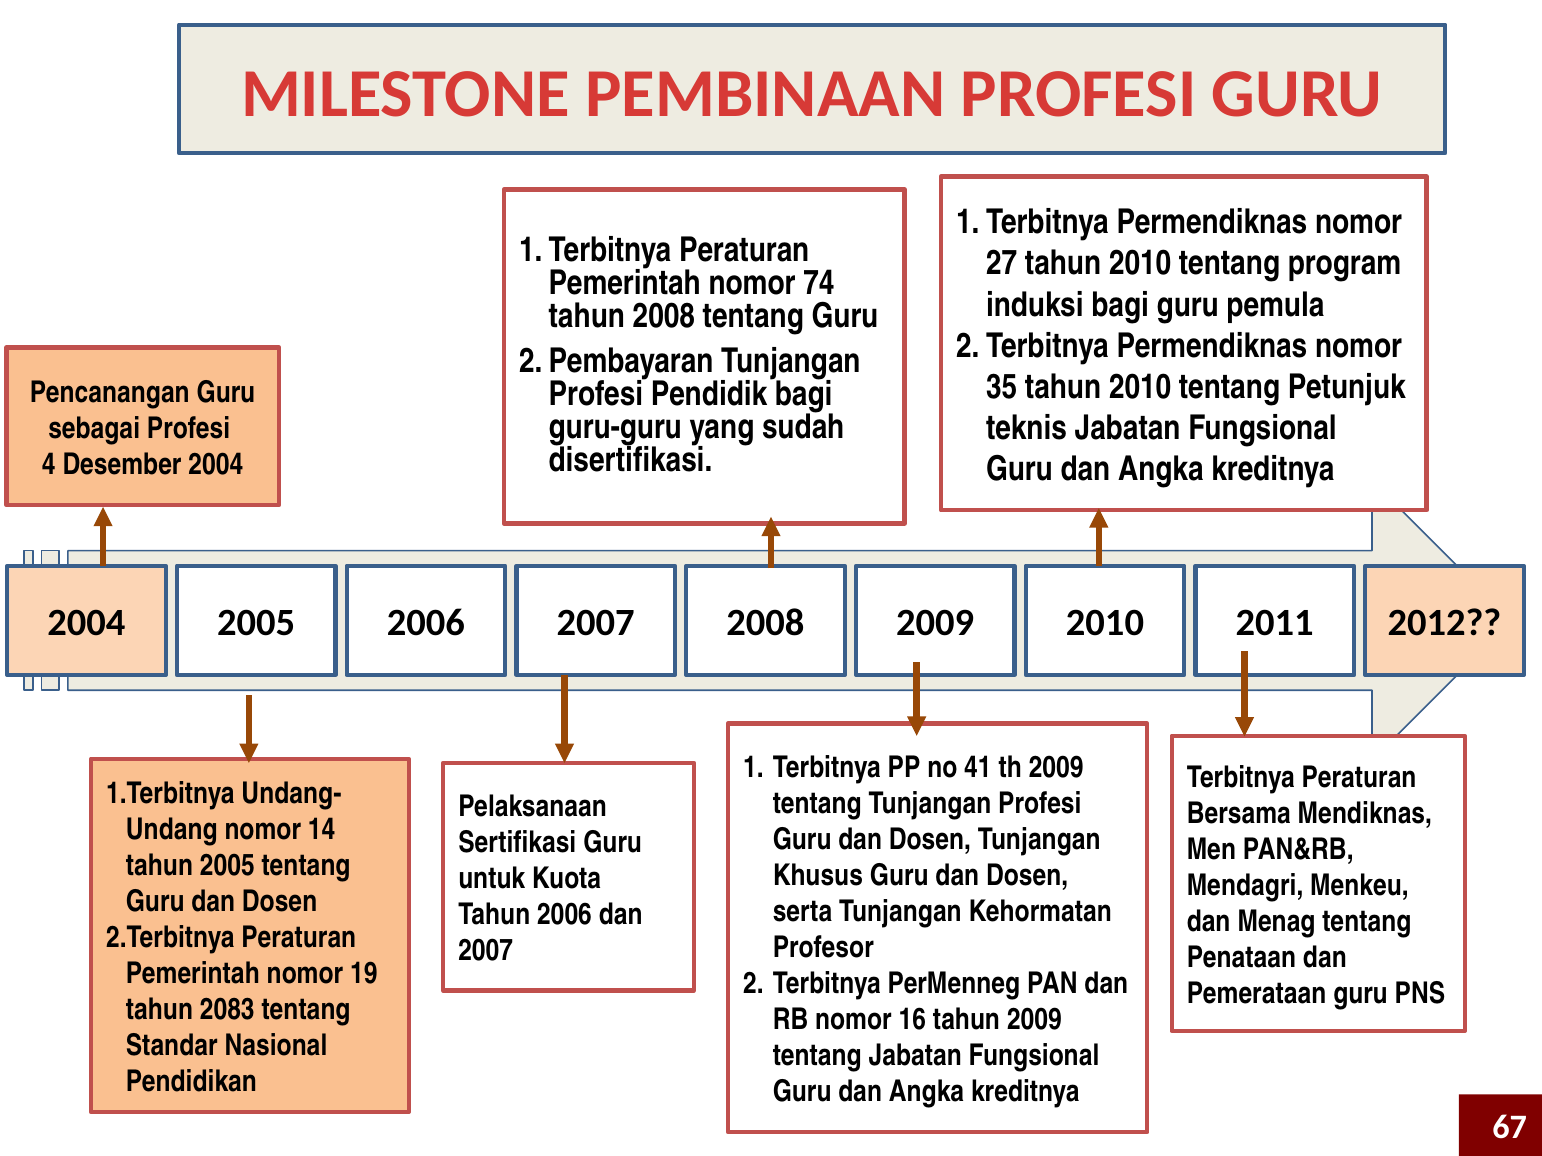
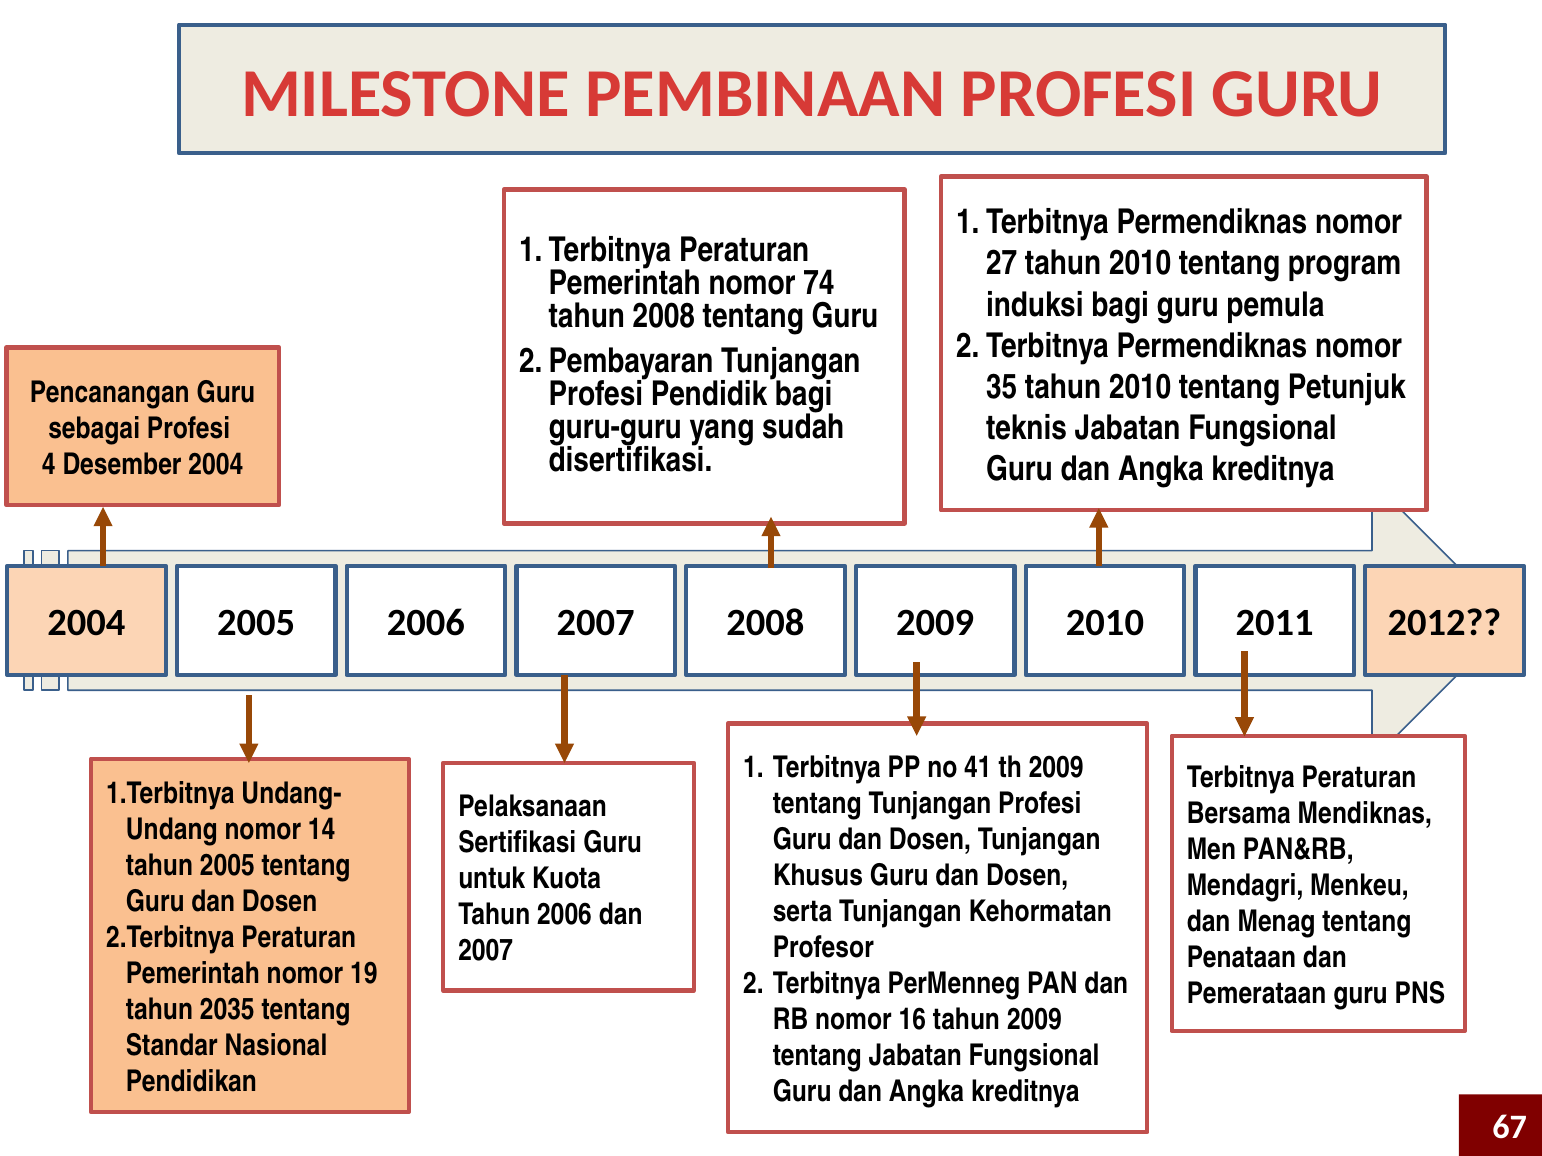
2083: 2083 -> 2035 (227, 1010)
